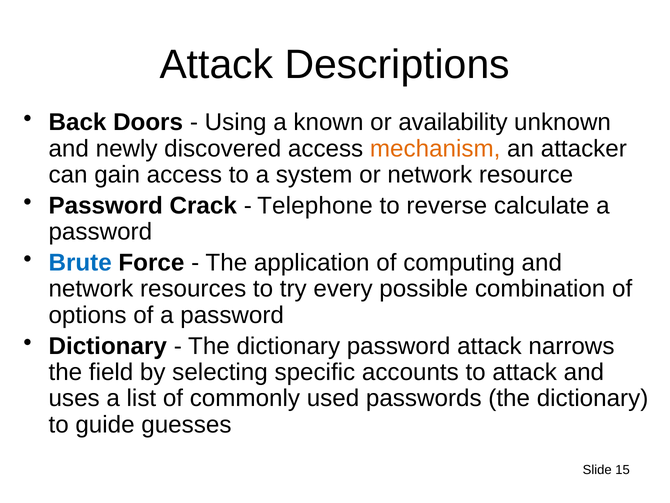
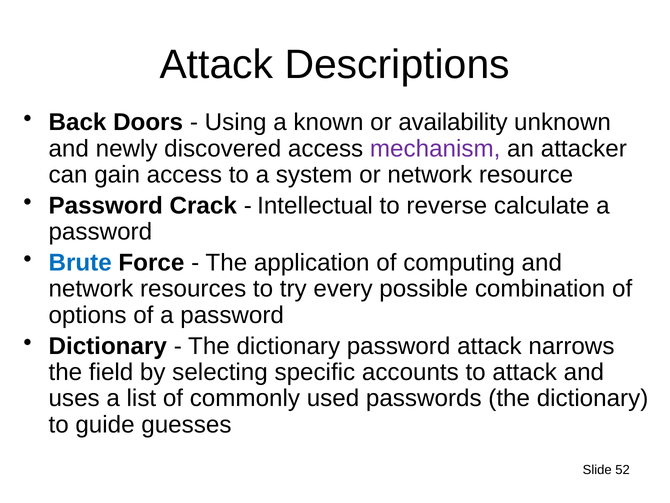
mechanism colour: orange -> purple (435, 148)
Telephone: Telephone -> Intellectual (315, 206)
15: 15 -> 52 (623, 470)
